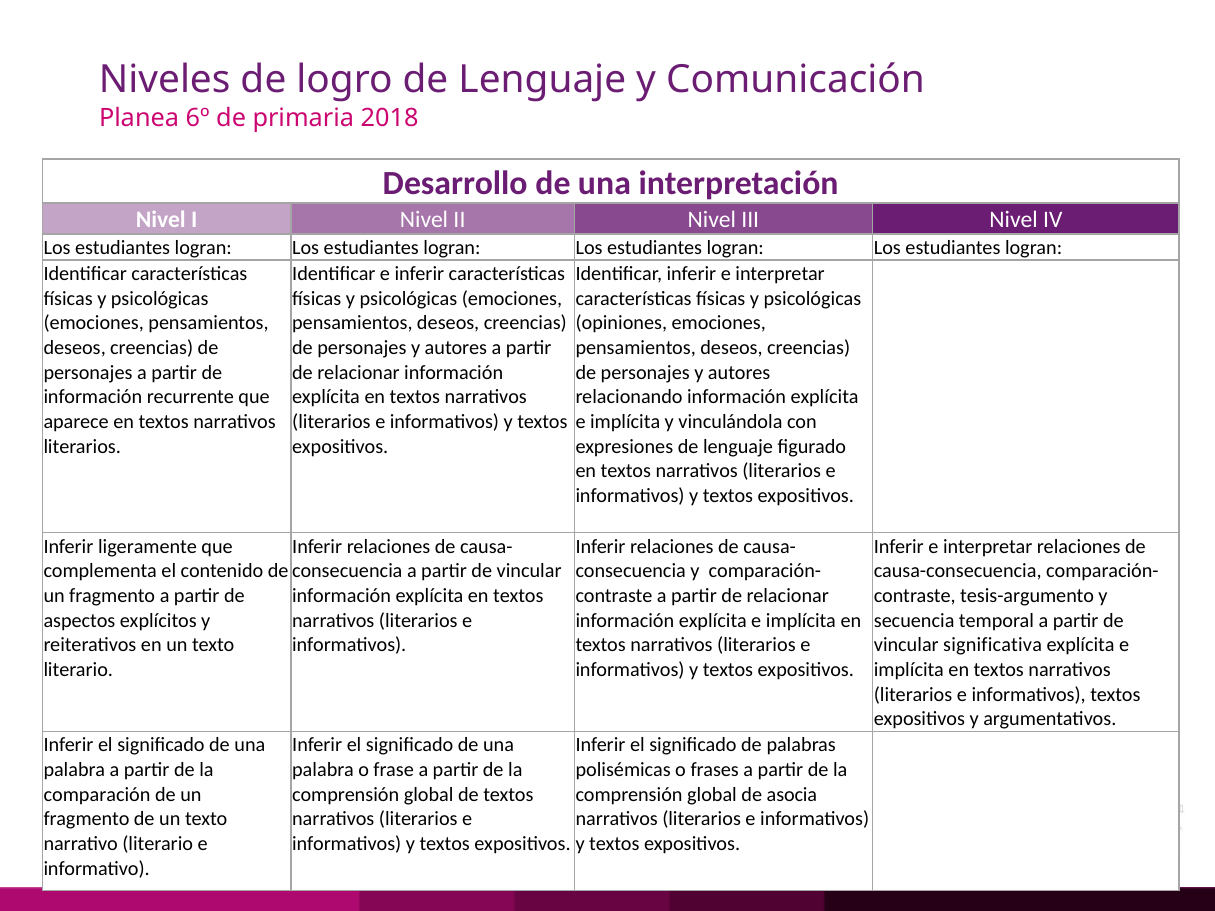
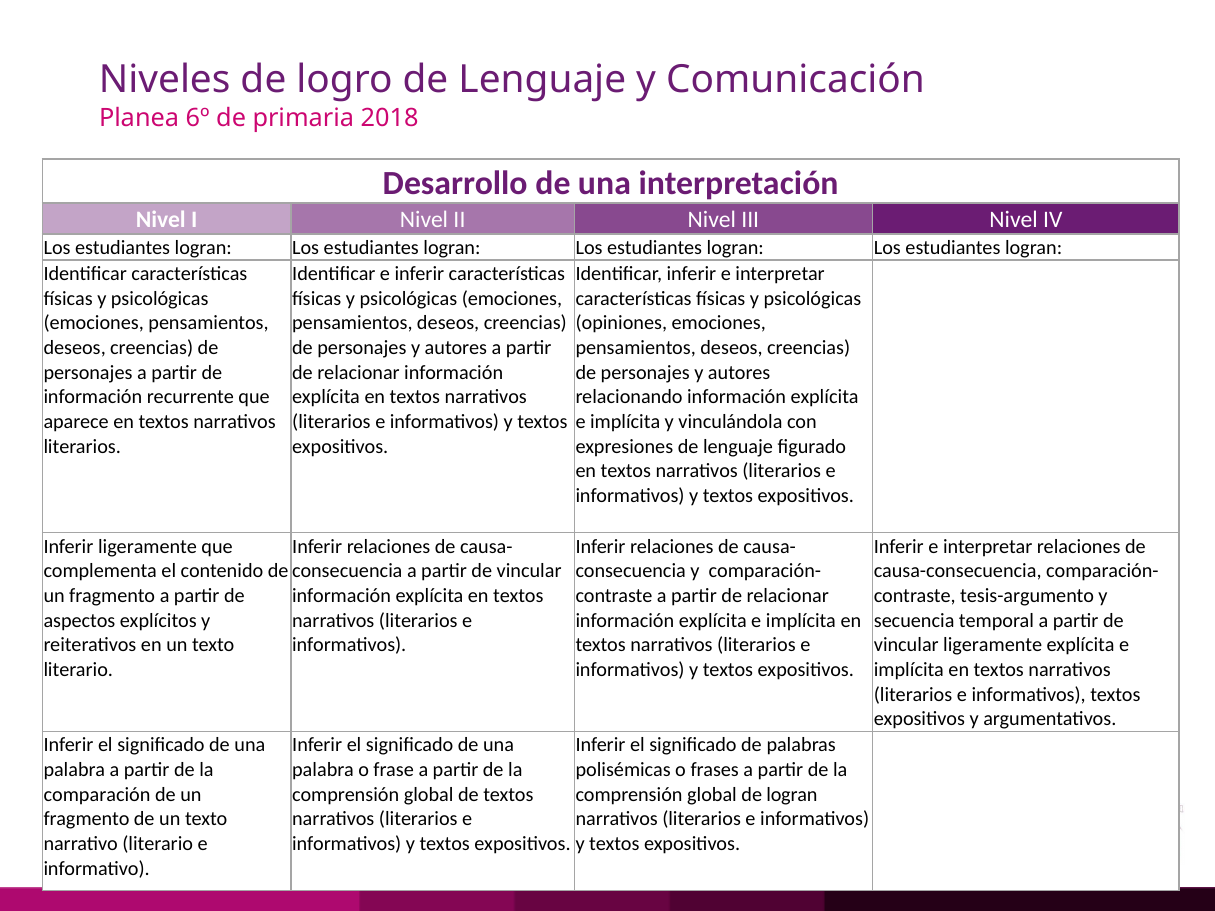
vincular significativa: significativa -> ligeramente (993, 645)
de asocia: asocia -> logran (792, 795)
